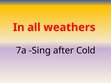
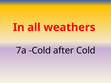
7a Sing: Sing -> Cold (40, 51)
